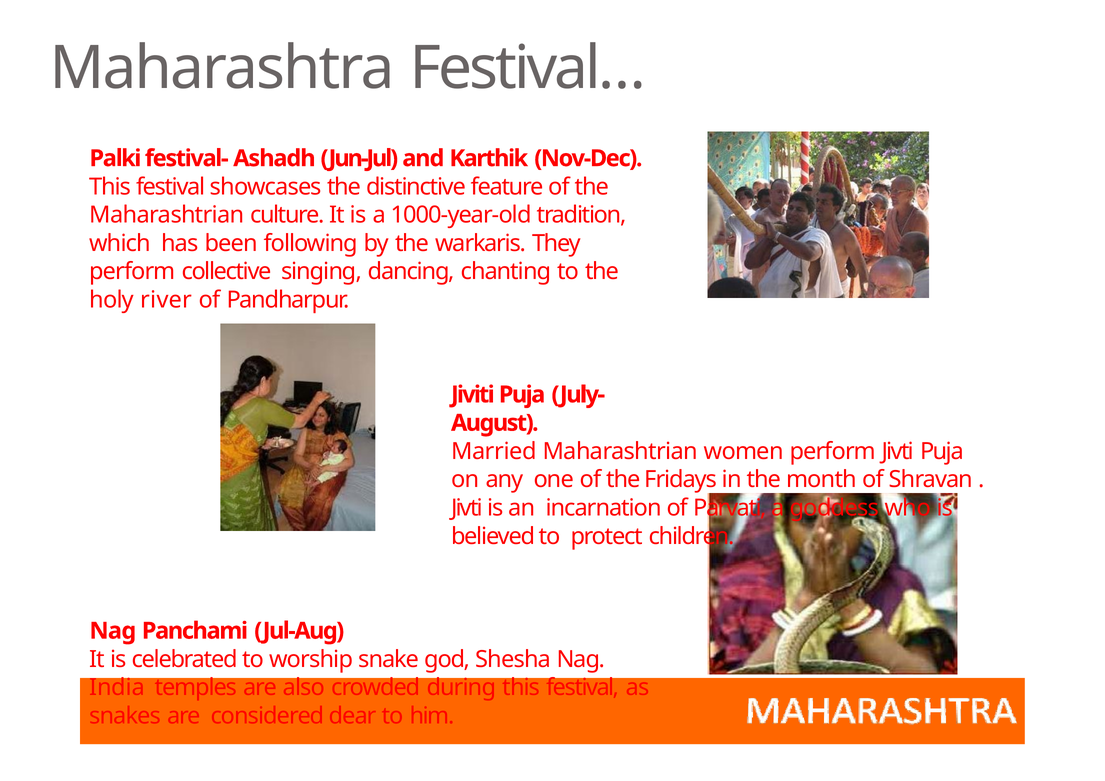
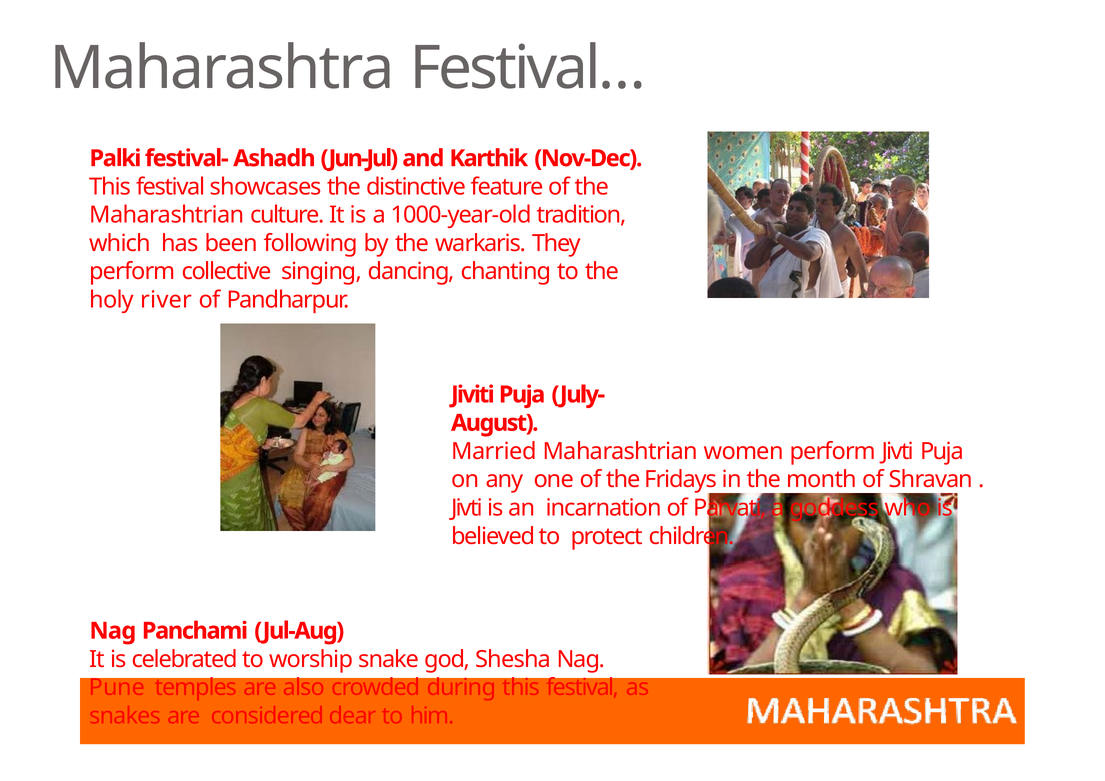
India: India -> Pune (117, 688)
